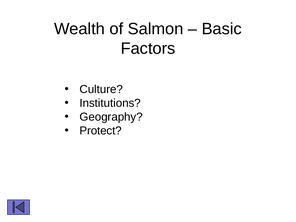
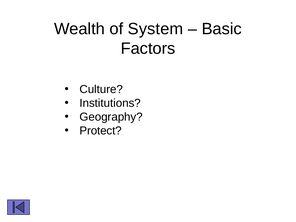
Salmon: Salmon -> System (155, 29)
